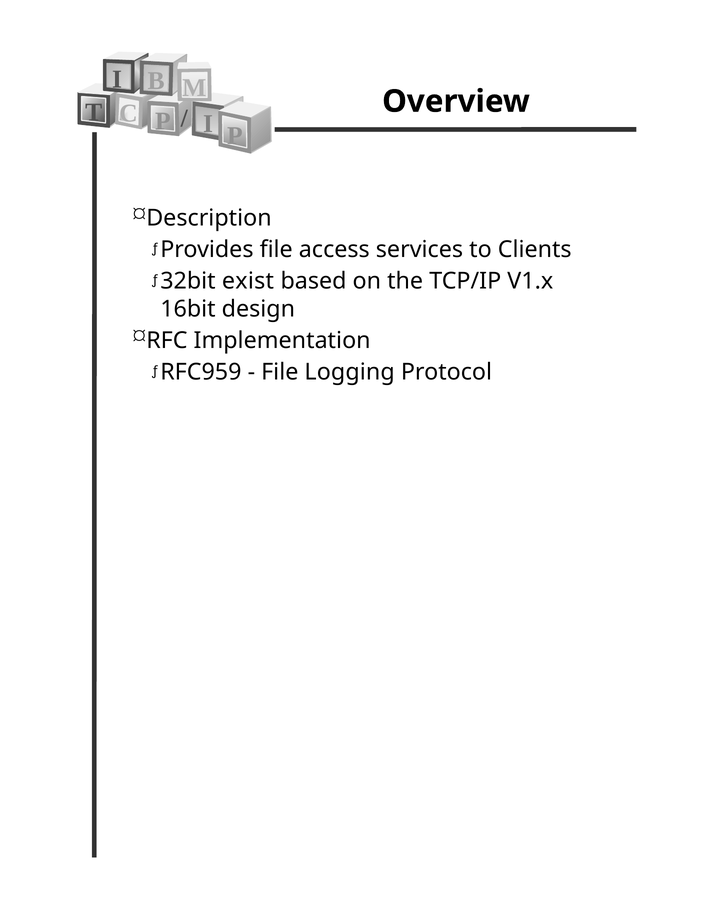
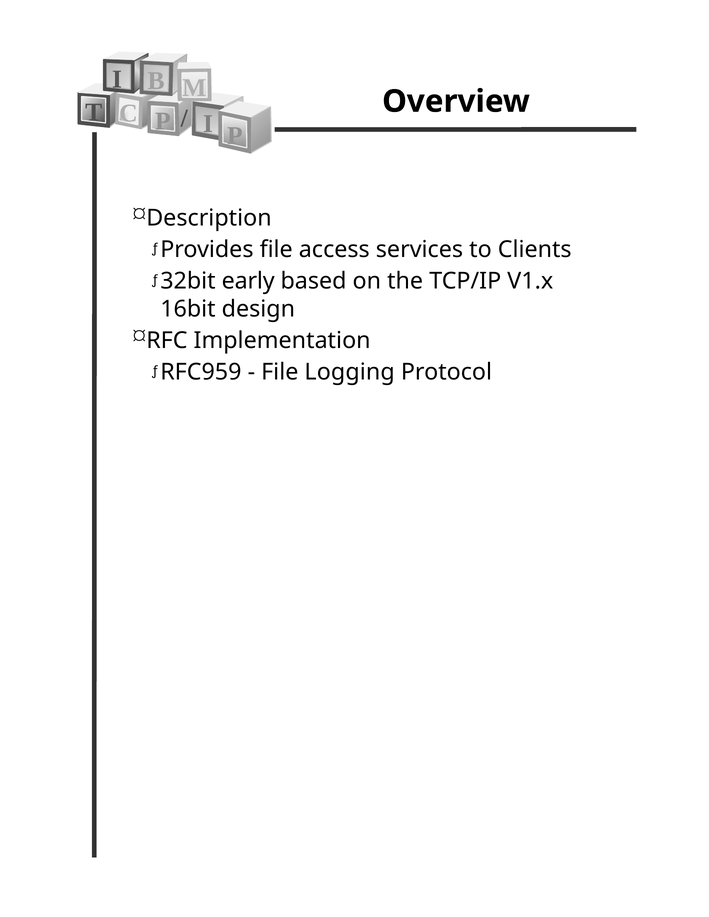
exist: exist -> early (248, 281)
